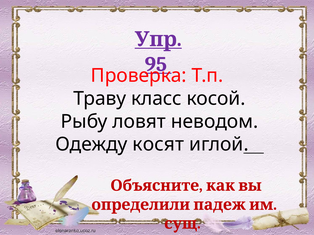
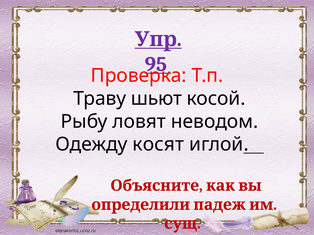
класс: класс -> шьют (156, 99)
